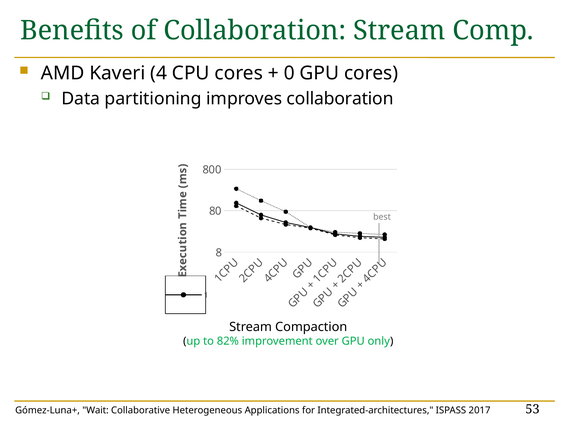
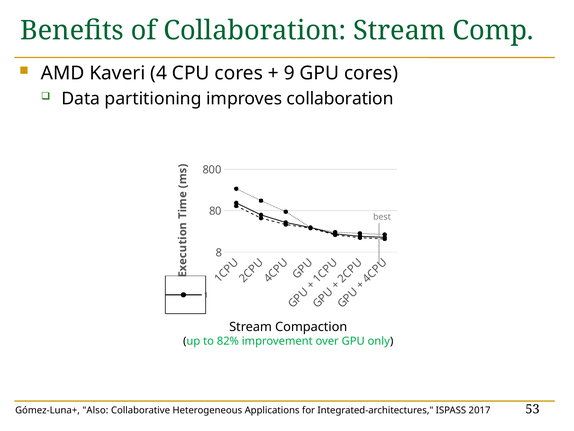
0: 0 -> 9 (289, 73)
Wait: Wait -> Also (95, 410)
